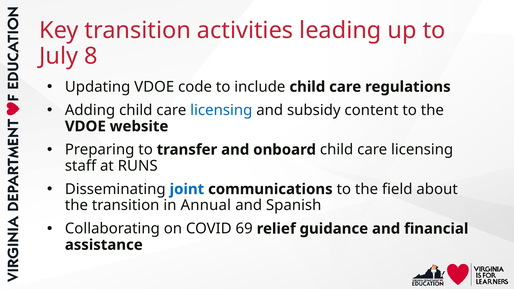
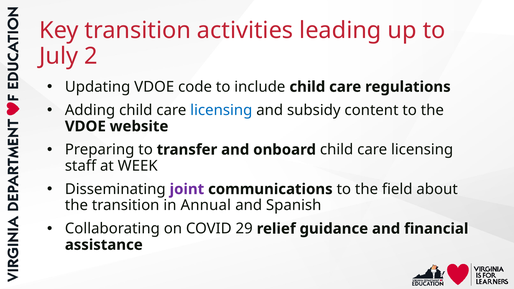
8: 8 -> 2 (91, 56)
RUNS: RUNS -> WEEK (138, 166)
joint colour: blue -> purple (187, 189)
69: 69 -> 29 (244, 229)
